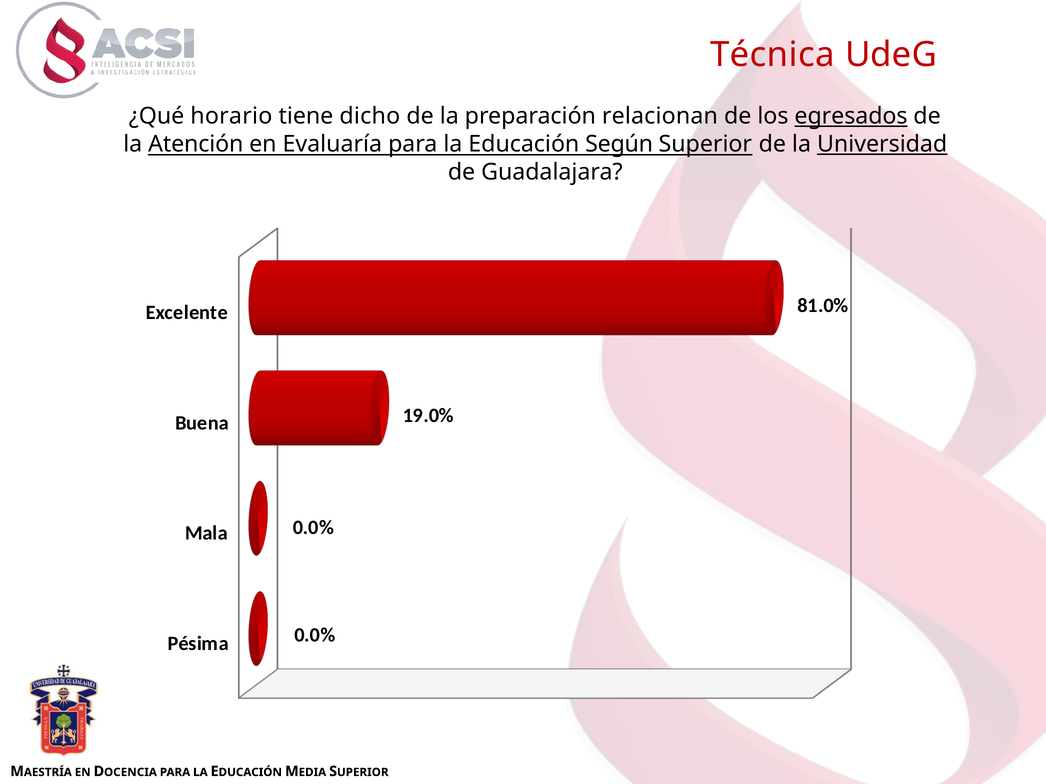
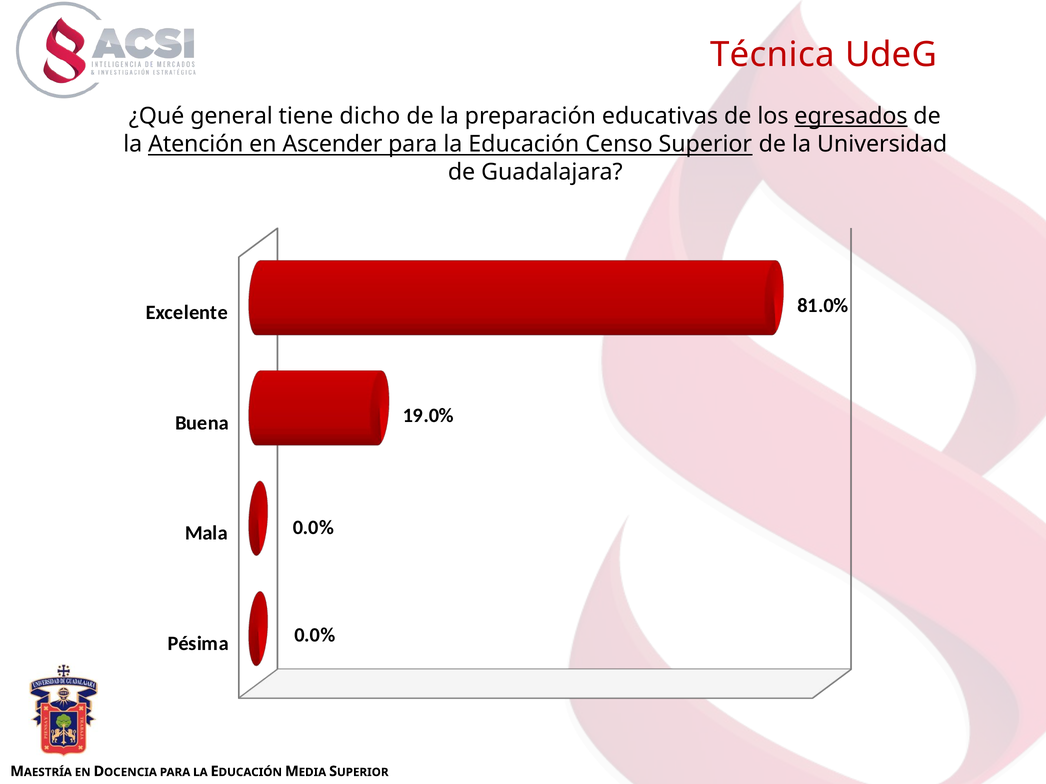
horario: horario -> general (232, 116)
relacionan: relacionan -> educativas (660, 116)
Evaluaría: Evaluaría -> Ascender (332, 144)
Según: Según -> Censo (619, 144)
Universidad underline: present -> none (882, 144)
